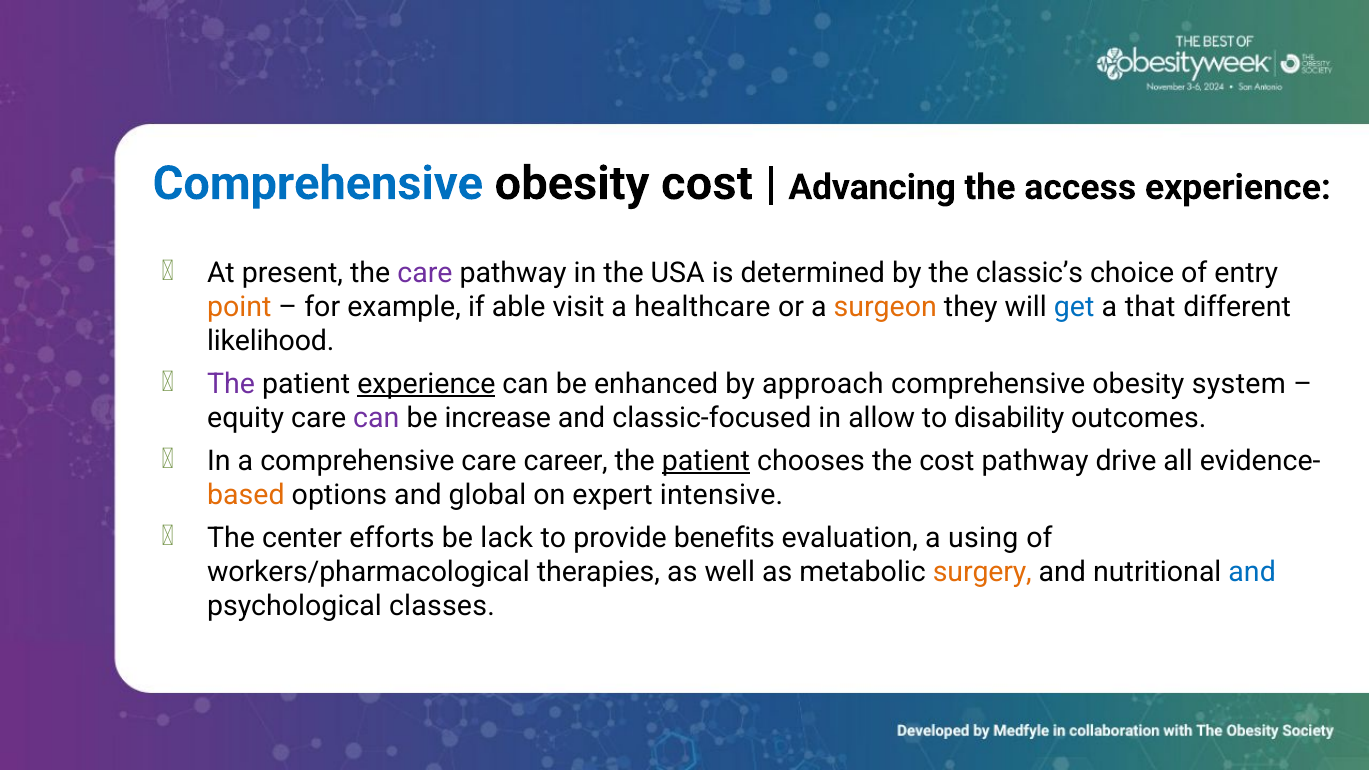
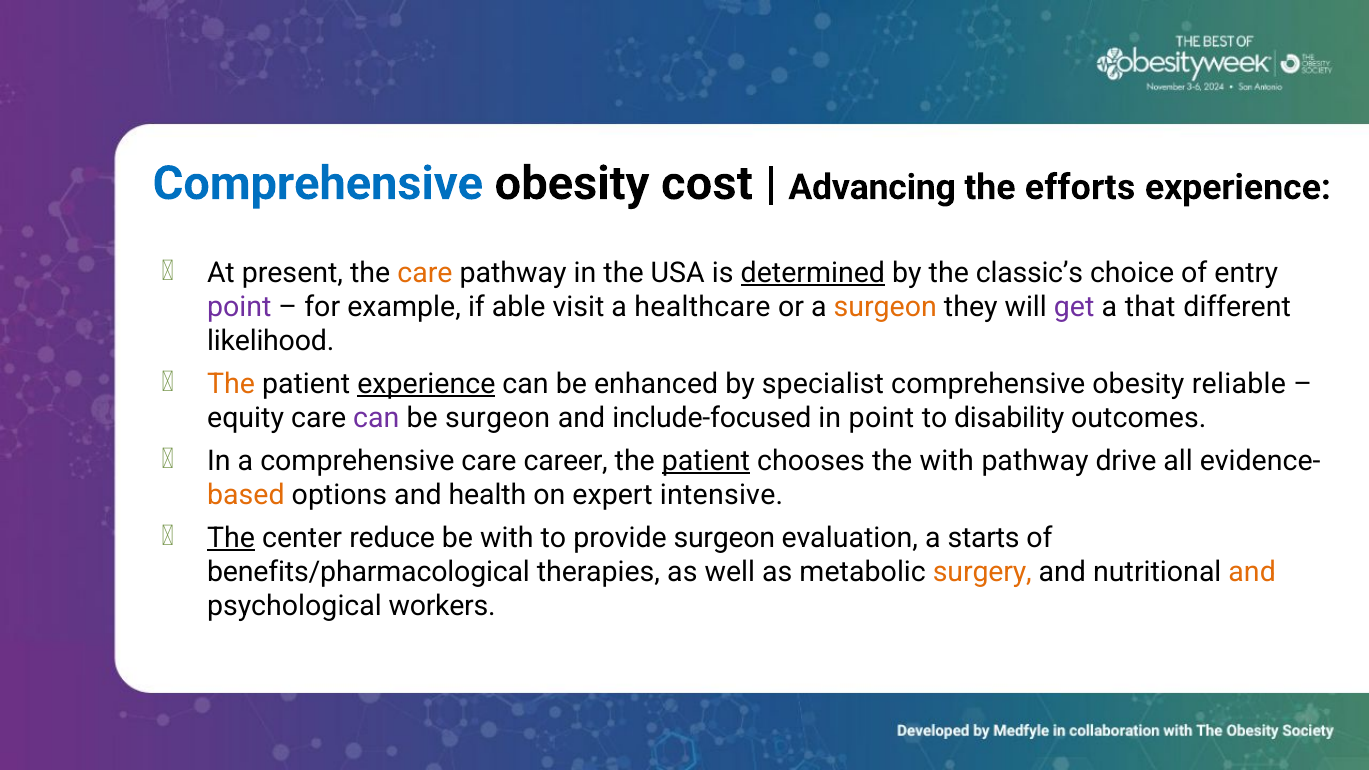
access: access -> efforts (1080, 187)
care colour: purple -> orange (425, 273)
determined underline: none -> present (813, 273)
point colour: orange -> purple (239, 307)
get colour: blue -> purple (1074, 307)
The colour: purple -> orange (231, 384)
approach: approach -> specialist (823, 384)
system: system -> reliable (1239, 384)
be increase: increase -> surgeon (498, 418)
classic-focused: classic-focused -> include-focused (712, 418)
in allow: allow -> point (881, 418)
the cost: cost -> with (947, 461)
global: global -> health (487, 495)
The underline: none -> present (231, 538)
efforts: efforts -> reduce (392, 538)
be lack: lack -> with (507, 538)
provide benefits: benefits -> surgeon (724, 538)
using: using -> starts (984, 538)
workers/pharmacological: workers/pharmacological -> benefits/pharmacological (369, 572)
and colour: blue -> orange (1252, 572)
classes: classes -> workers (442, 607)
